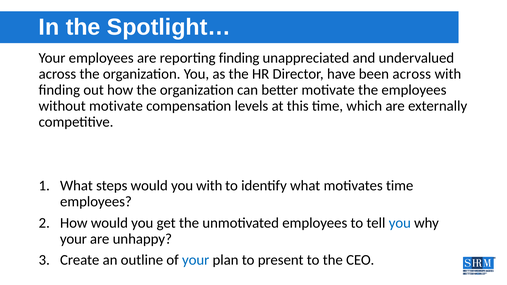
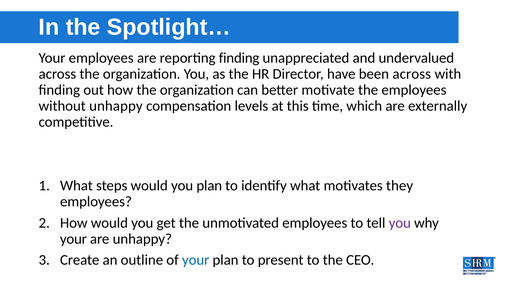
without motivate: motivate -> unhappy (116, 106)
you with: with -> plan (209, 186)
motivates time: time -> they (400, 186)
you colour: blue -> purple (400, 223)
